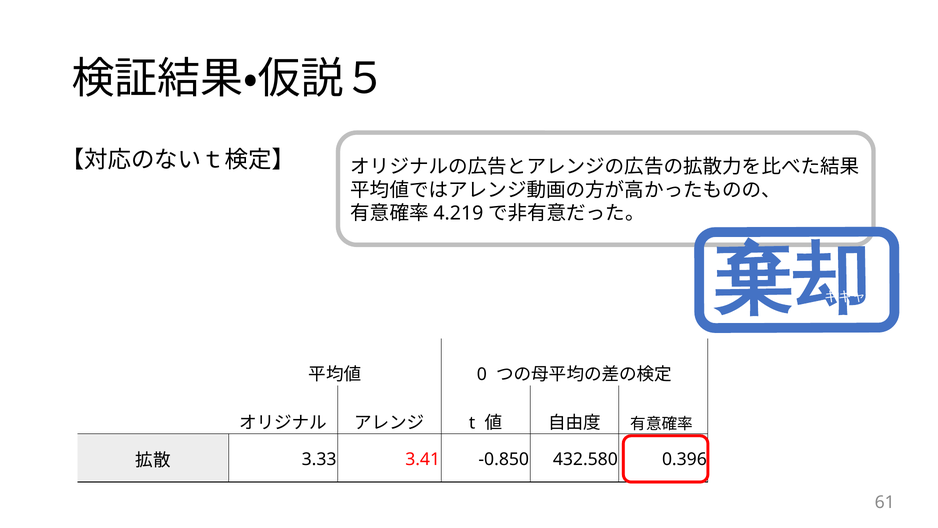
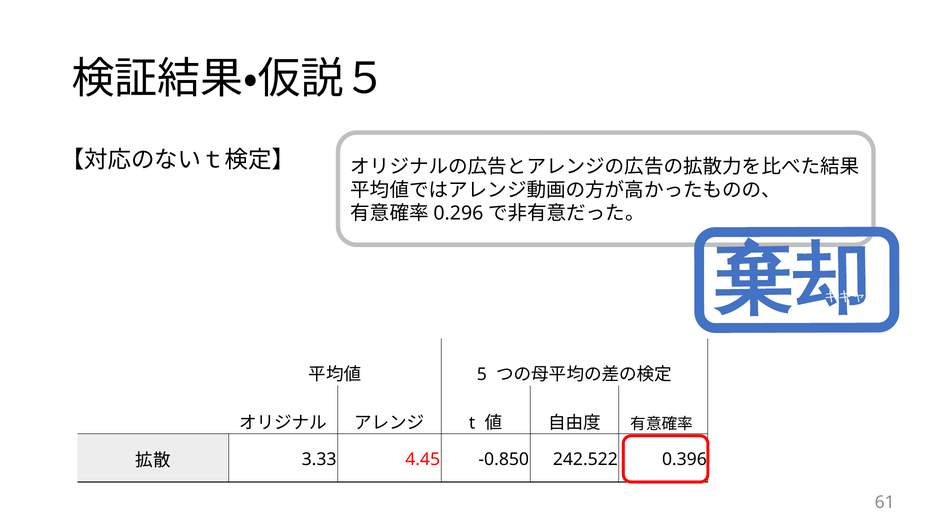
4.219: 4.219 -> 0.296 (458, 213)
0: 0 -> 5 (482, 374)
3.41: 3.41 -> 4.45 (423, 459)
432.580: 432.580 -> 242.522 (585, 459)
